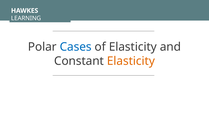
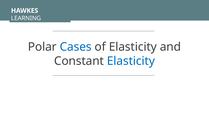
Elasticity colour: orange -> blue (131, 61)
